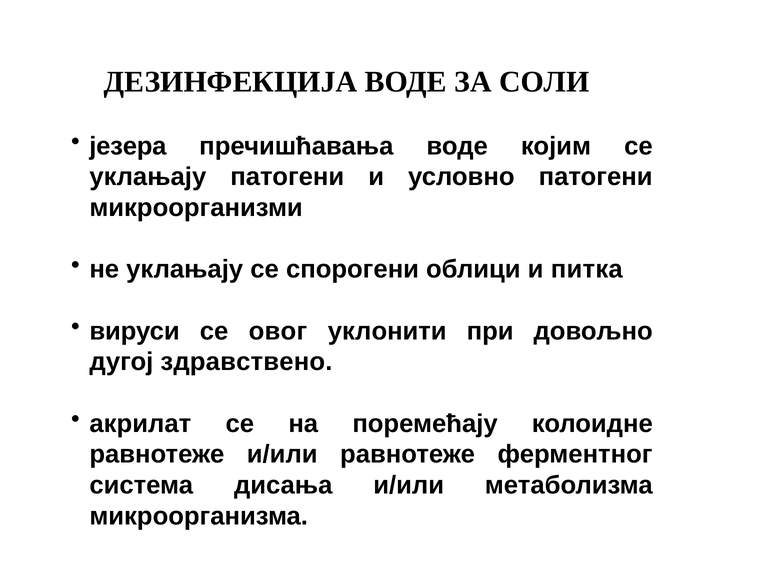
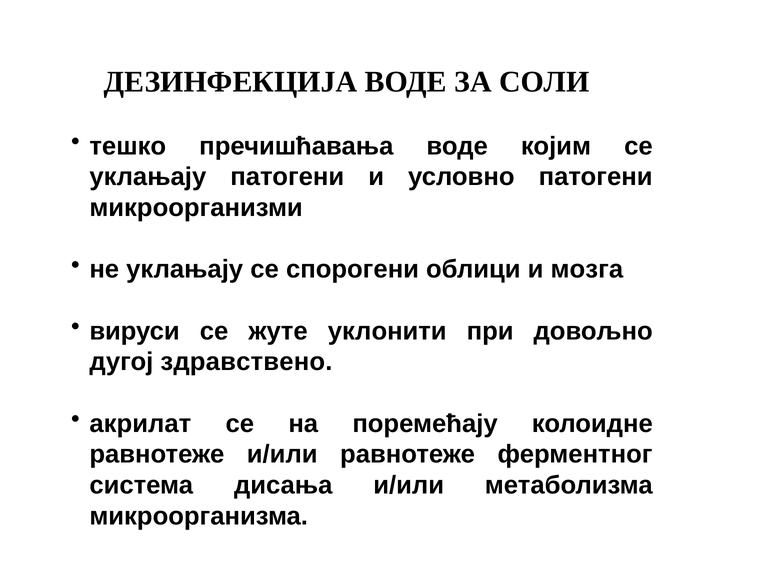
језера: језера -> тешко (128, 146)
питка: питка -> мозга (587, 269)
овог: овог -> жуте (278, 331)
